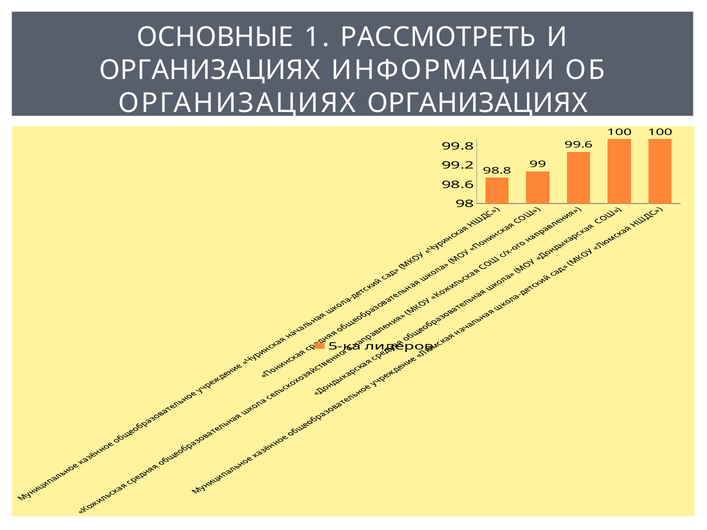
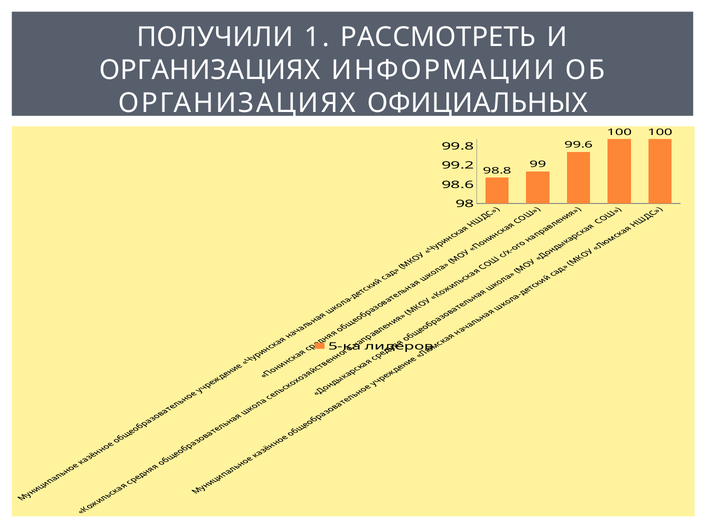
ОСНОВНЫЕ: ОСНОВНЫЕ -> ПОЛУЧИЛИ (215, 37)
ОРГАНИЗАЦИЯХ ОРГАНИЗАЦИЯХ: ОРГАНИЗАЦИЯХ -> ОФИЦИАЛЬНЫХ (478, 103)
